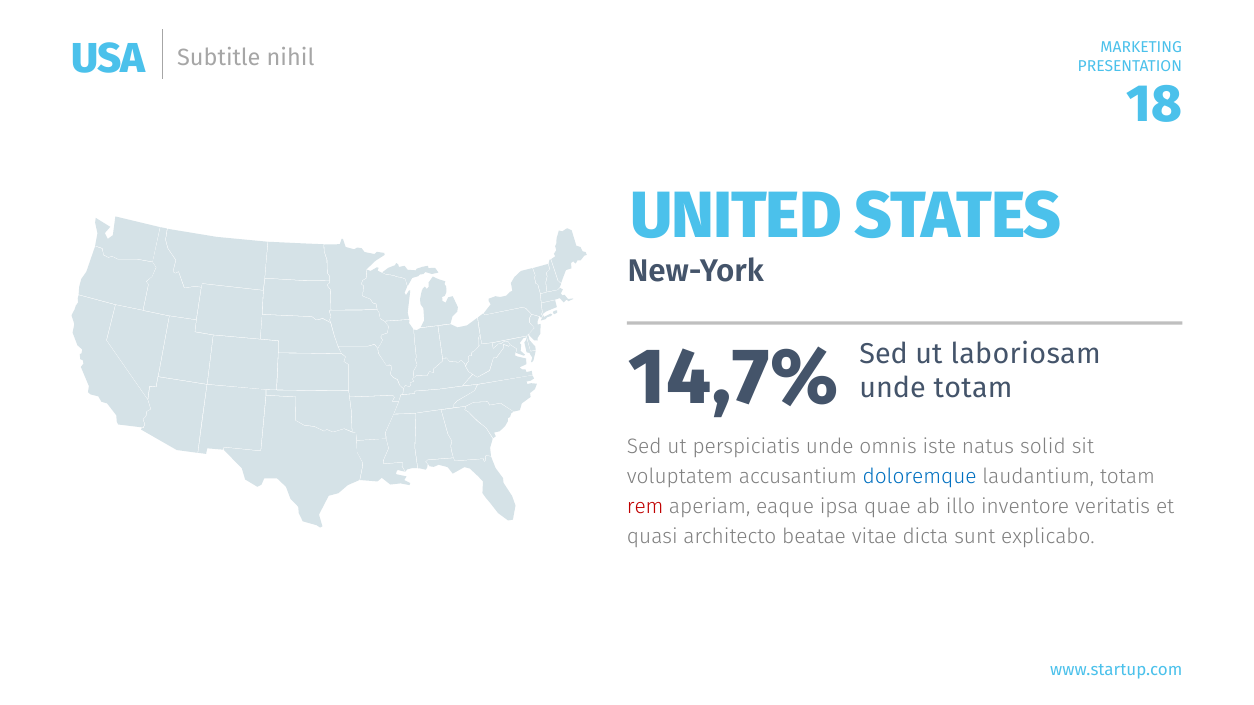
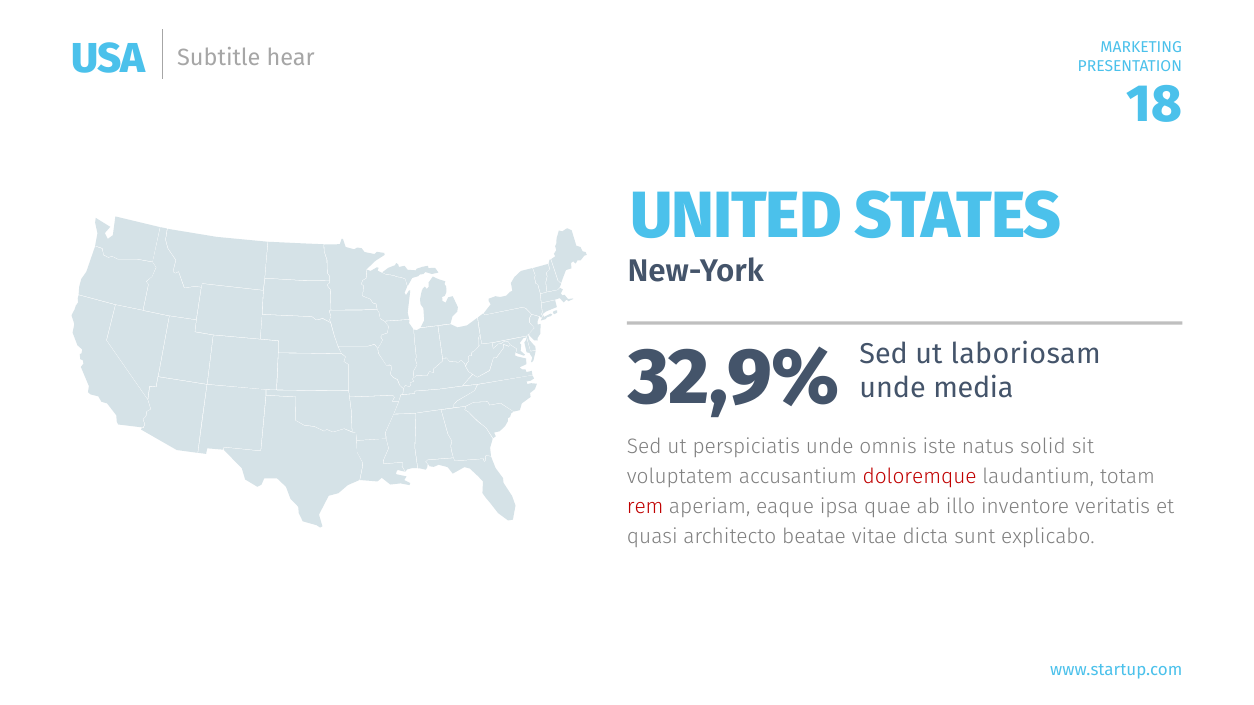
nihil: nihil -> hear (291, 58)
14,7%: 14,7% -> 32,9% (734, 378)
unde totam: totam -> media (973, 389)
doloremque colour: blue -> red (920, 477)
